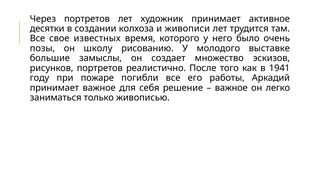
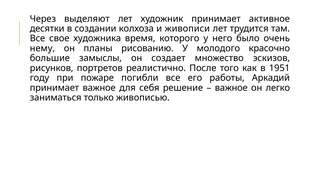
Через портретов: портретов -> выделяют (87, 19)
известных: известных -> художника (97, 38)
позы: позы -> нему (42, 48)
школу: школу -> планы (98, 48)
выставке: выставке -> красочно (269, 48)
1941: 1941 -> 1951 (279, 68)
